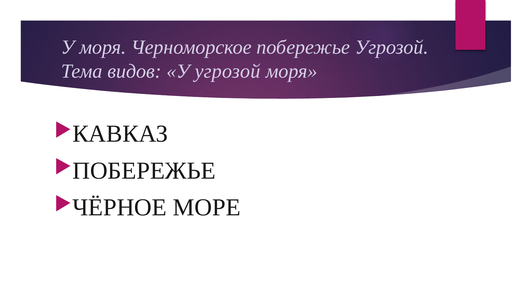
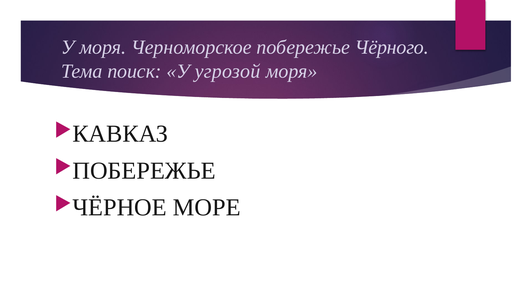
побережье Угрозой: Угрозой -> Чёрного (392, 47)
видов: видов -> поиск (134, 71)
